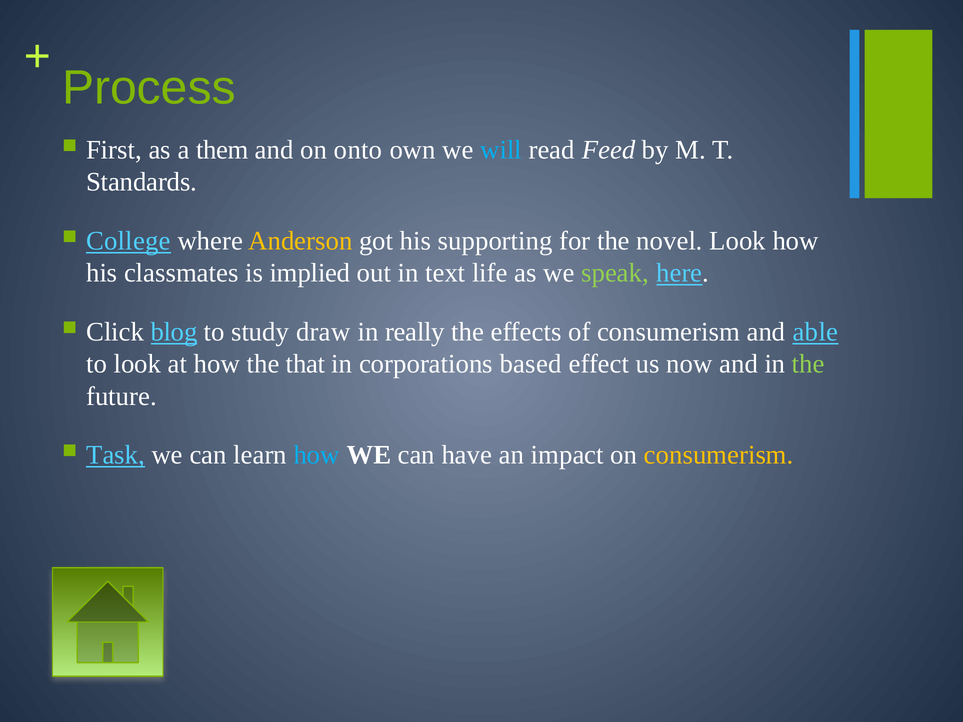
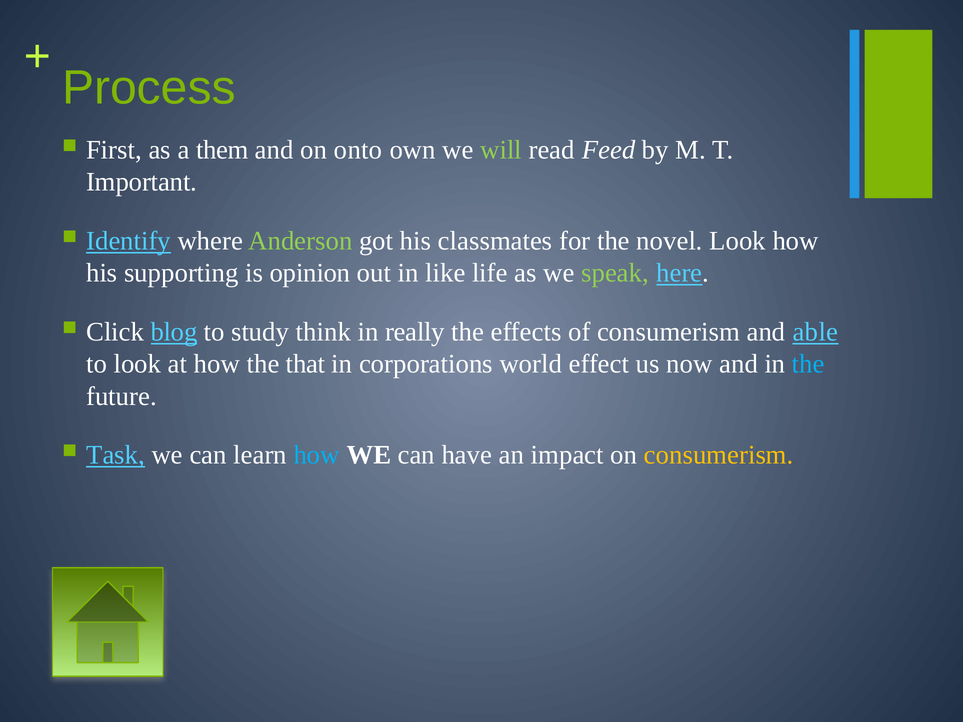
will colour: light blue -> light green (501, 150)
Standards: Standards -> Important (142, 182)
College: College -> Identify (129, 241)
Anderson colour: yellow -> light green (300, 241)
supporting: supporting -> classmates (495, 241)
classmates: classmates -> supporting (181, 273)
implied: implied -> opinion (310, 273)
text: text -> like (445, 273)
draw: draw -> think (323, 332)
based: based -> world (531, 364)
the colour: light green -> light blue (808, 364)
